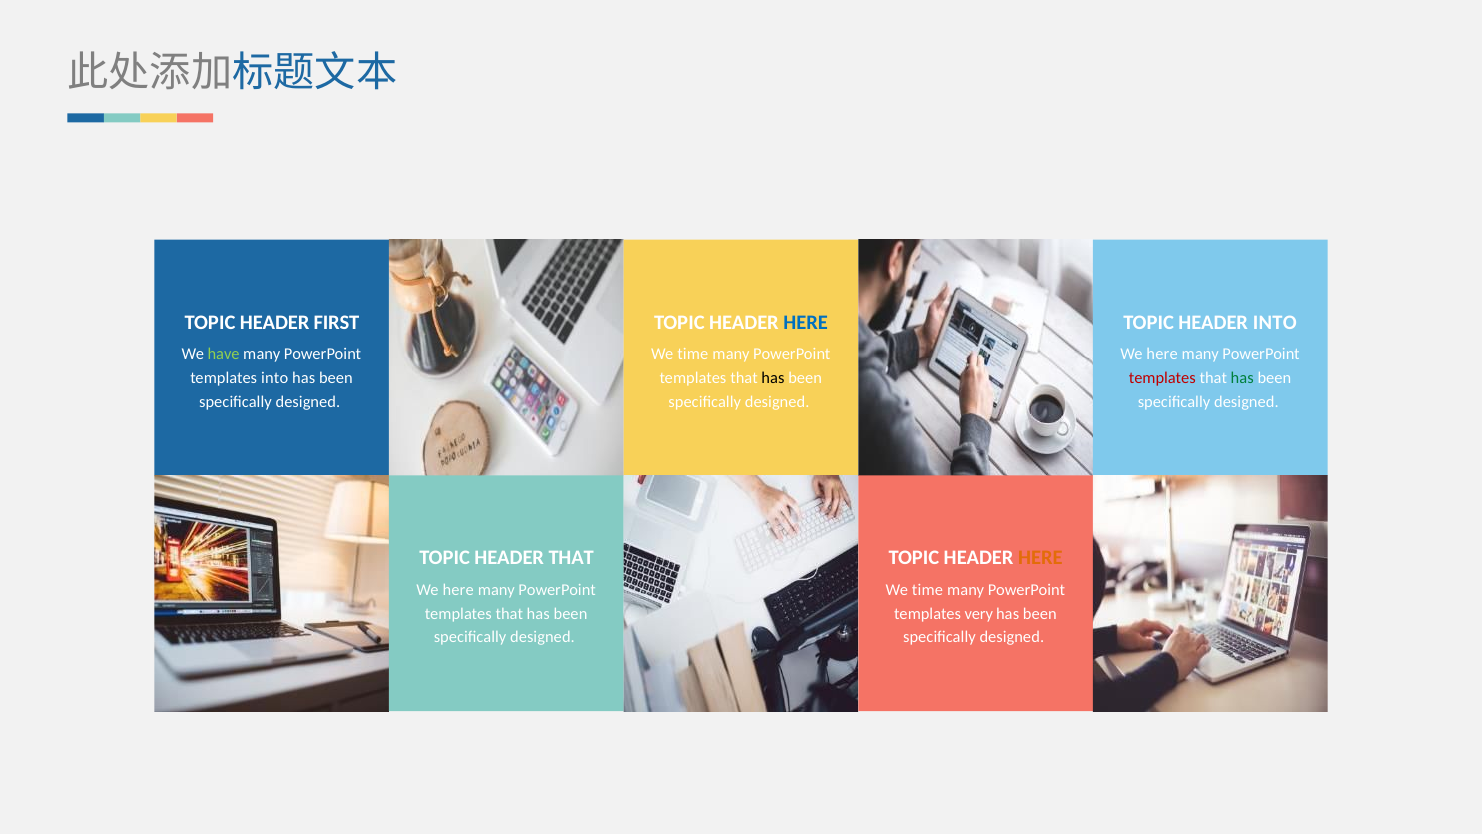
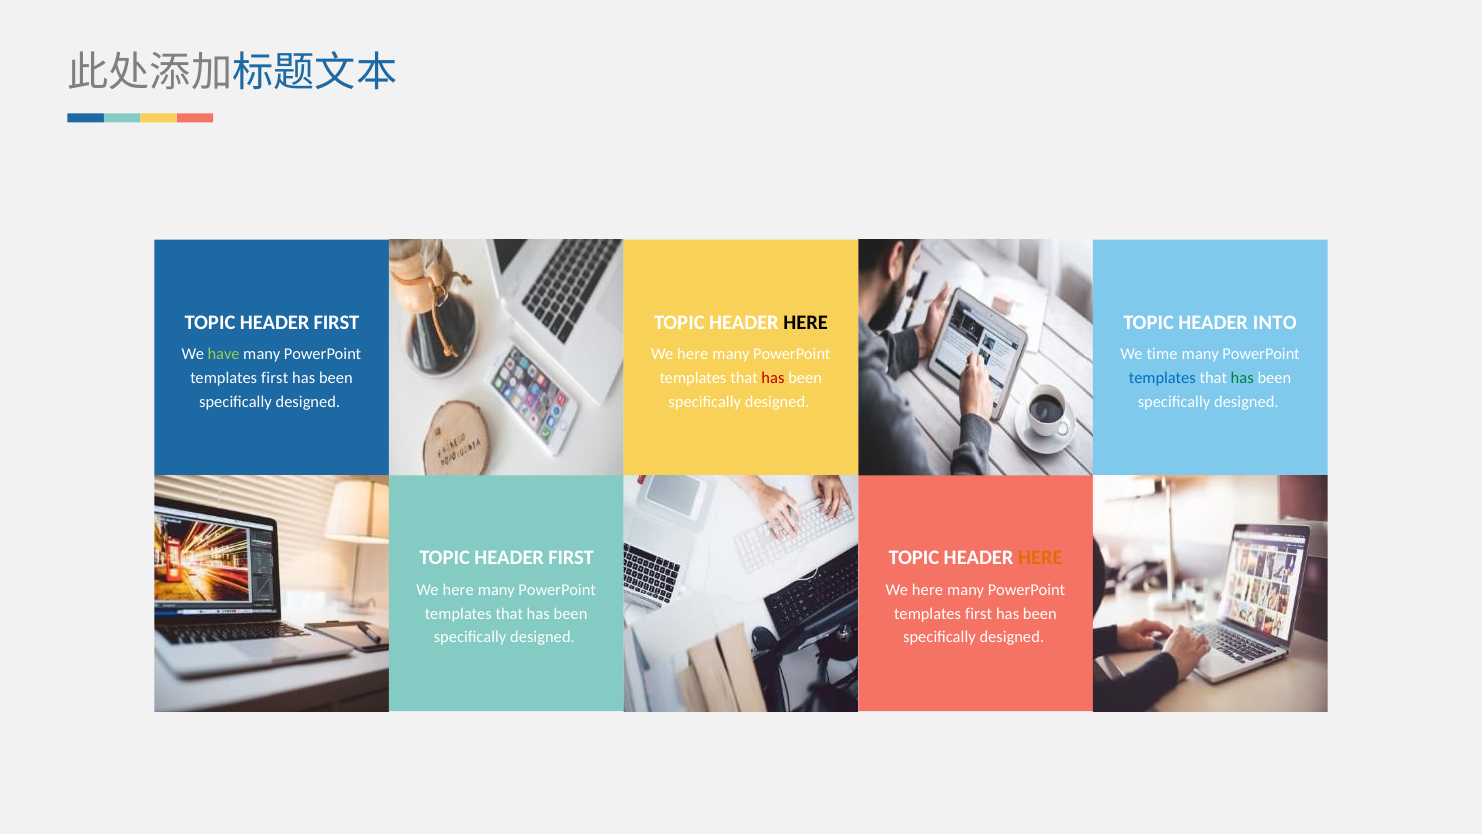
HERE colour: blue -> black (806, 322)
time: time -> here (693, 354)
here: here -> time (1162, 354)
into: into -> first (275, 378)
has colour: black -> red (773, 378)
templates colour: red -> blue (1162, 378)
THAT: THAT -> FIRST (571, 558)
time: time -> here (927, 590)
very: very -> first (979, 613)
